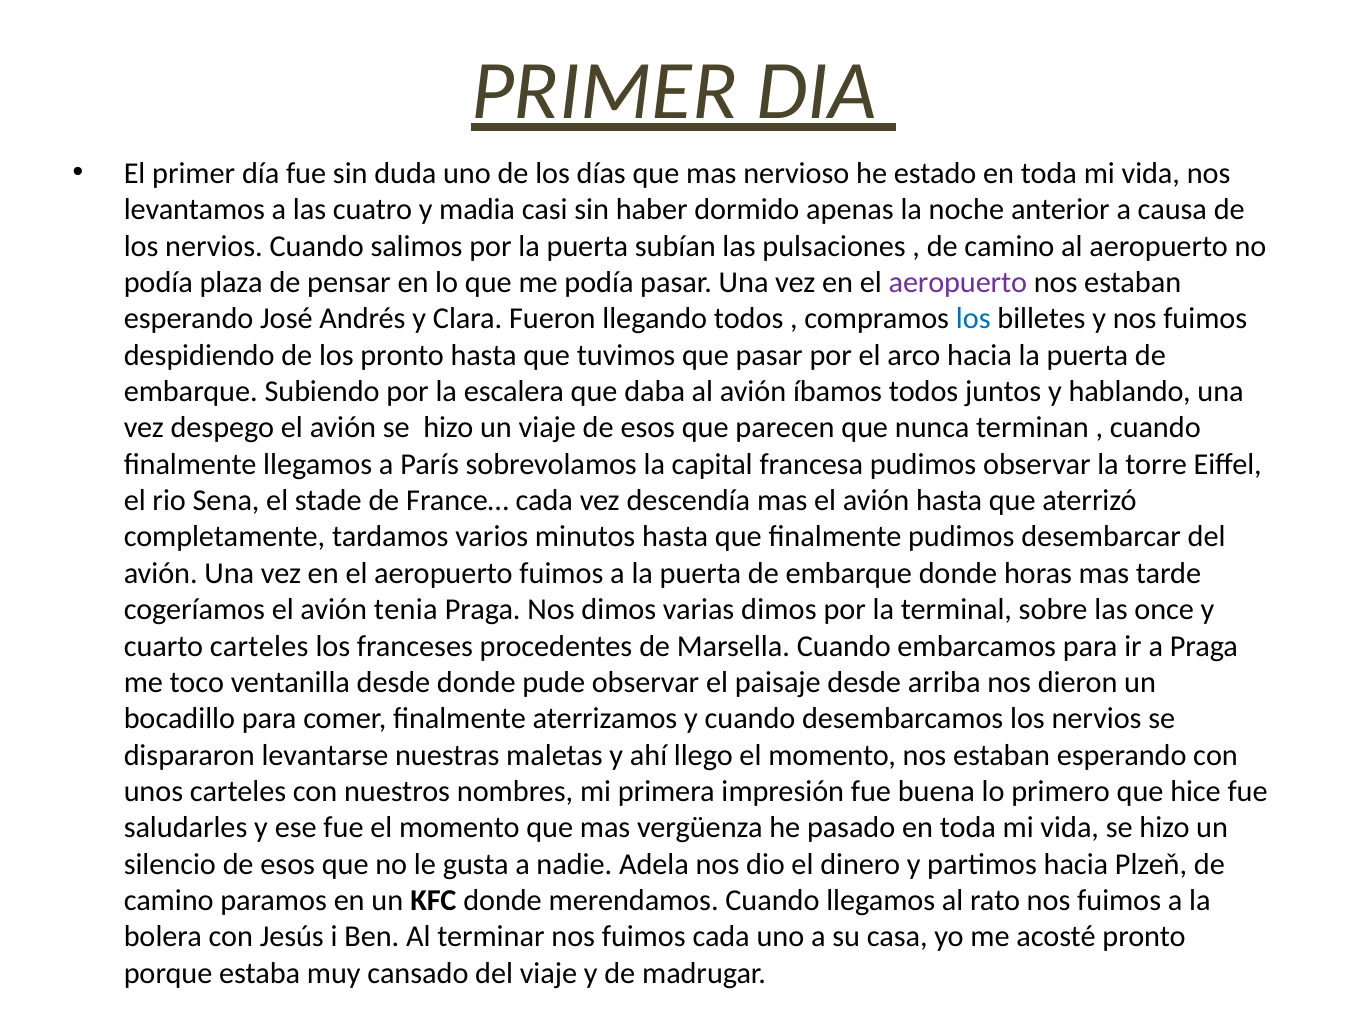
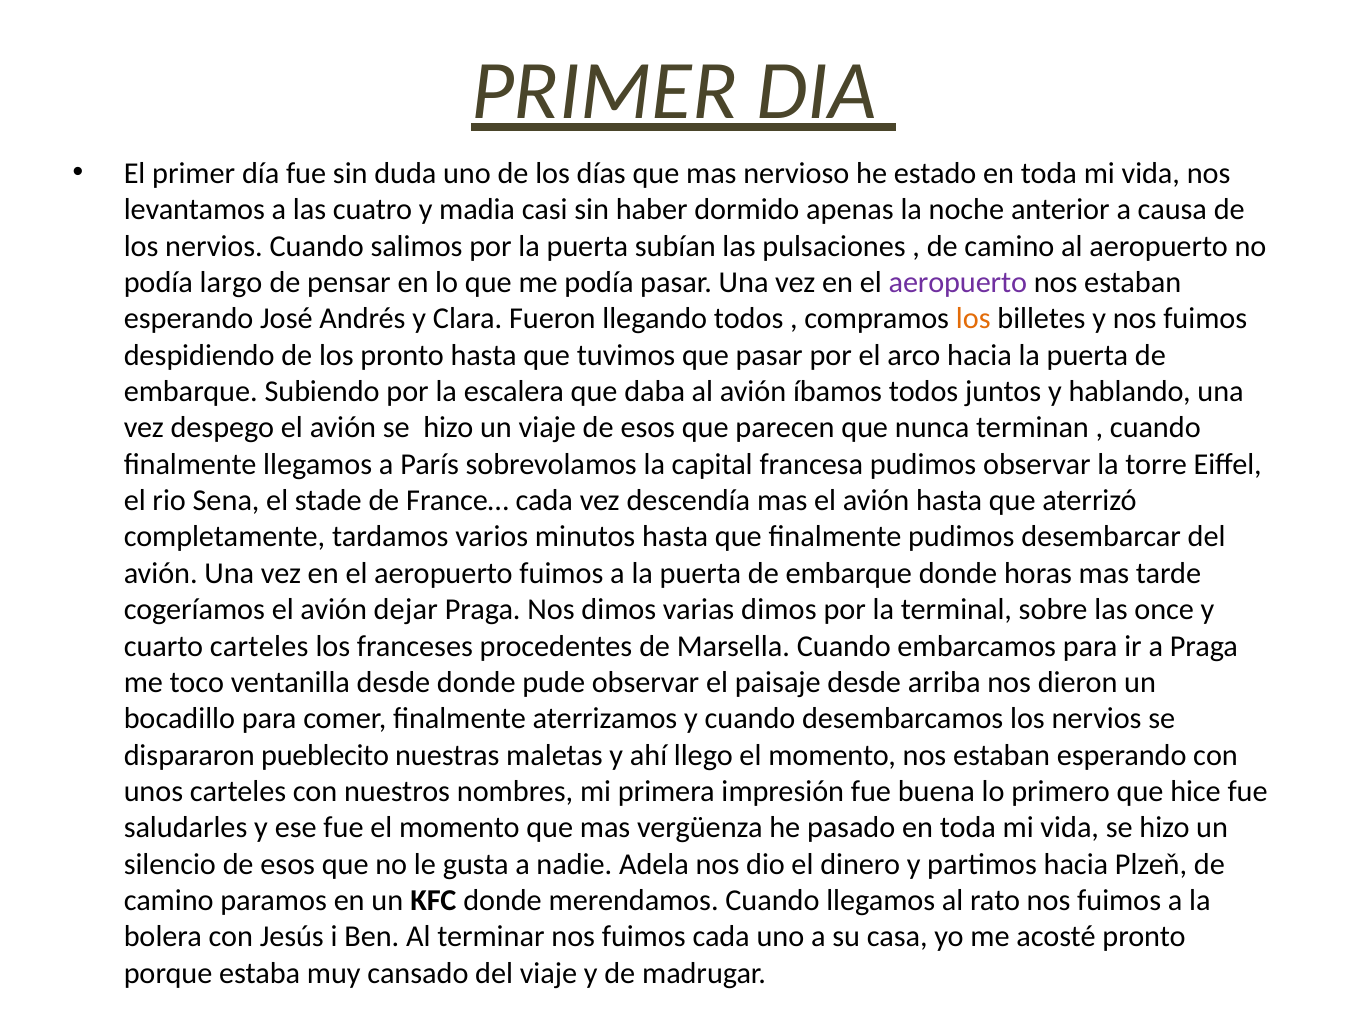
plaza: plaza -> largo (231, 282)
los colour: blue -> orange (973, 319)
tenia: tenia -> dejar (406, 610)
levantarse: levantarse -> pueblecito (325, 755)
